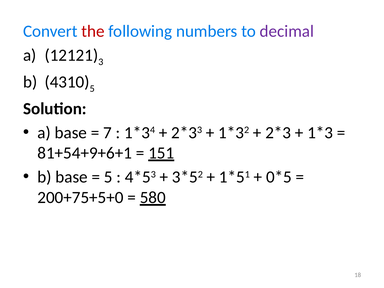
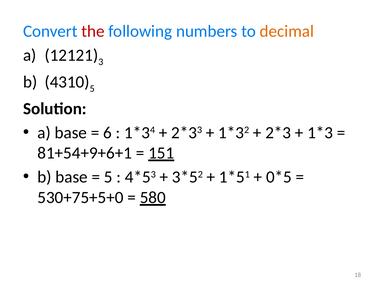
decimal colour: purple -> orange (287, 31)
7: 7 -> 6 (107, 133)
200+75+5+0: 200+75+5+0 -> 530+75+5+0 (80, 197)
